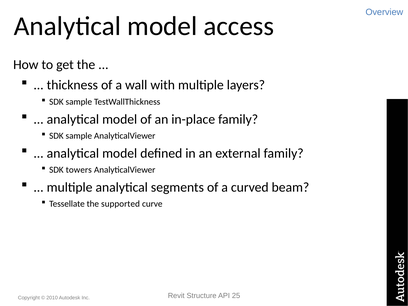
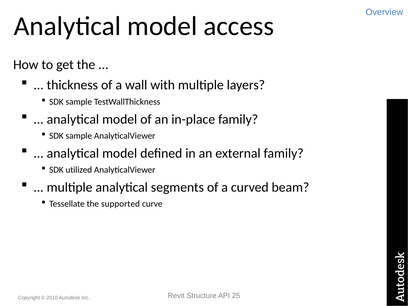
towers: towers -> utilized (79, 170)
